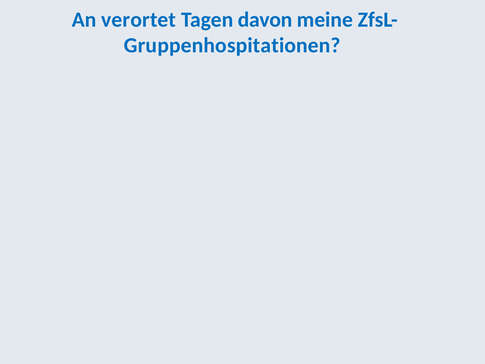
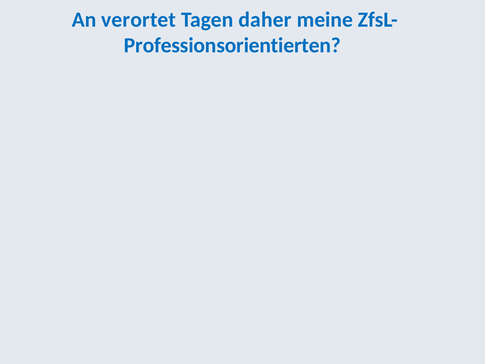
davon: davon -> daher (265, 20)
Gruppenhospitationen: Gruppenhospitationen -> Professionsorientierten (232, 45)
